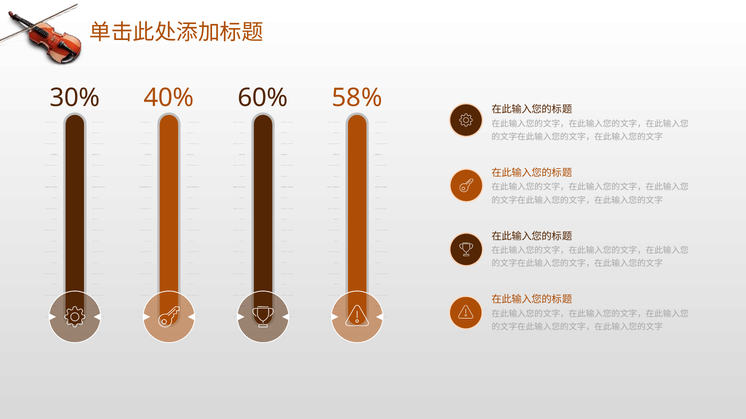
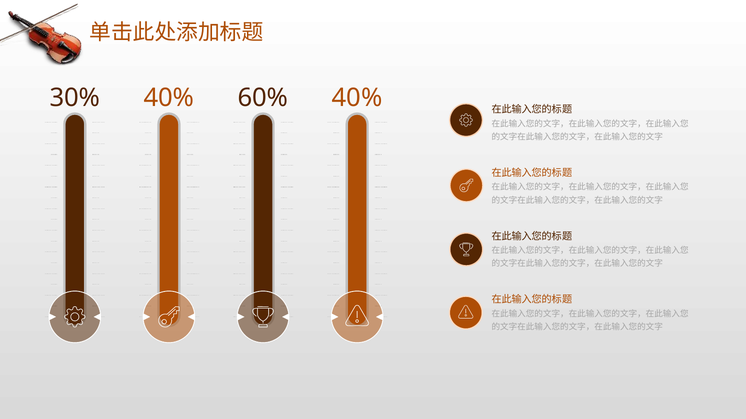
58%: 58% -> 40% (357, 98)
